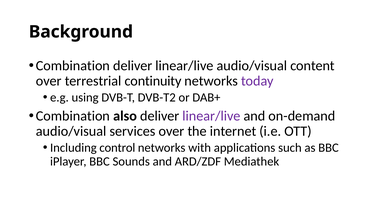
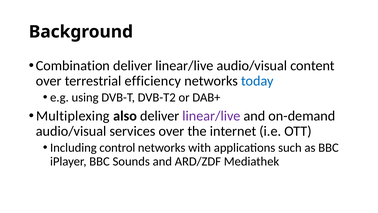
continuity: continuity -> efficiency (153, 81)
today colour: purple -> blue (257, 81)
Combination: Combination -> Multiplexing (73, 116)
